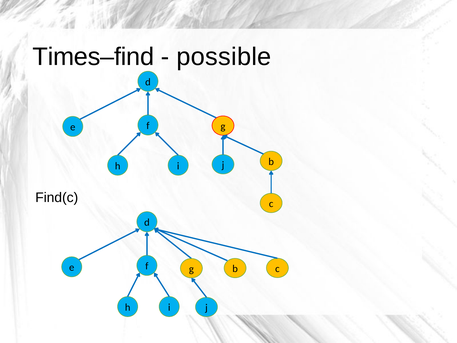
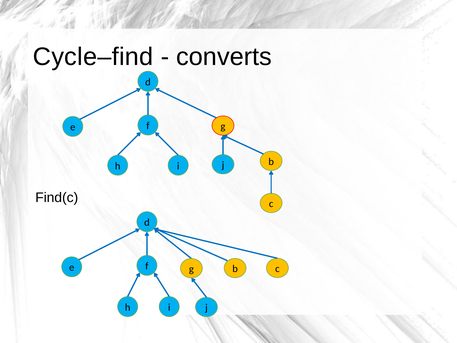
Times–find: Times–find -> Cycle–find (93, 57)
possible: possible -> converts (224, 57)
